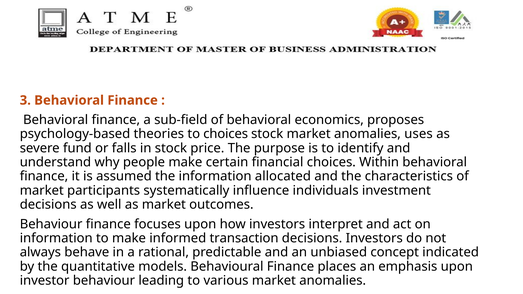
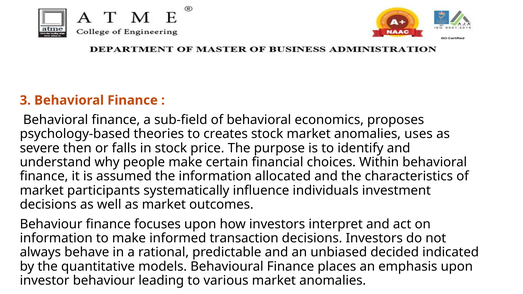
to choices: choices -> creates (226, 134)
fund: fund -> then (77, 148)
concept: concept -> decided (395, 252)
